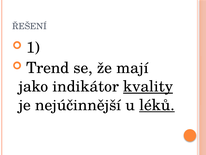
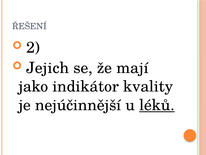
1: 1 -> 2 (33, 47)
Trend: Trend -> Jejich (48, 68)
kvality underline: present -> none (148, 86)
